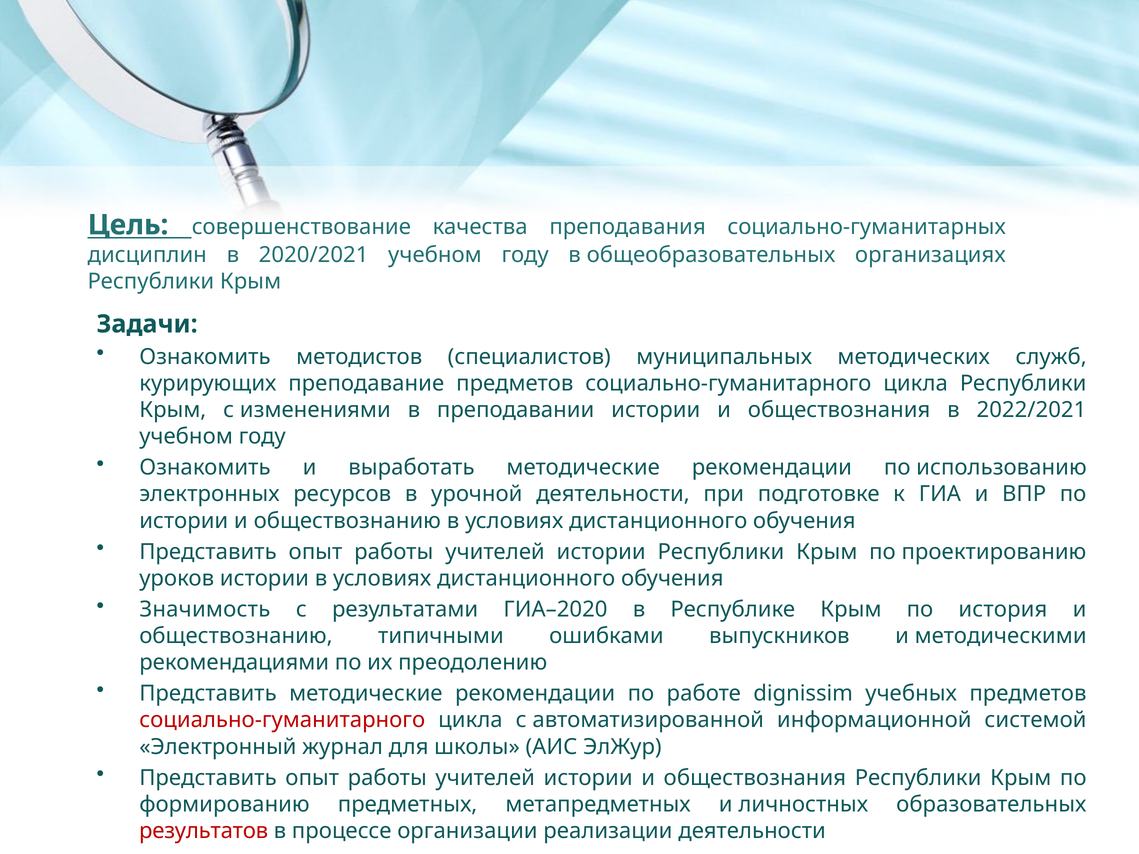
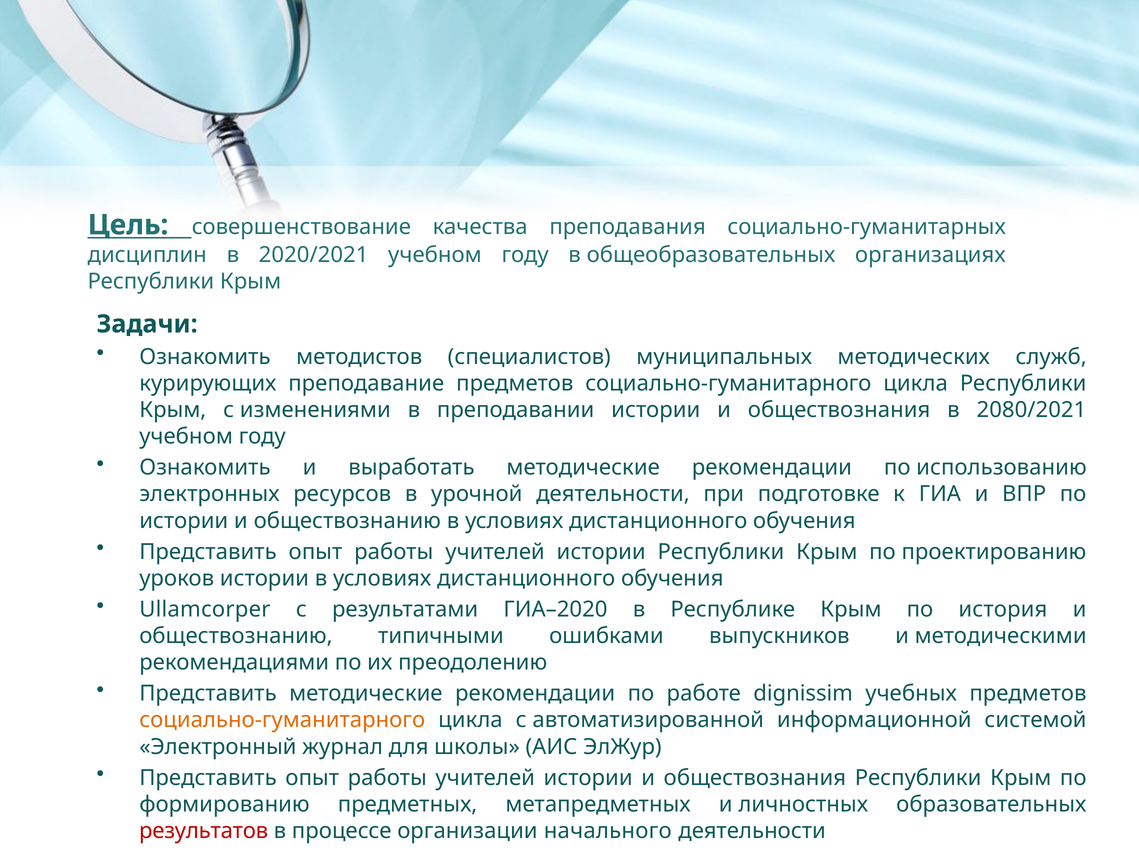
2022/2021: 2022/2021 -> 2080/2021 (1031, 410)
Значимость: Значимость -> Ullamcorper (205, 610)
социально-гуманитарного colour: red -> orange (282, 720)
реализации: реализации -> начального (608, 831)
